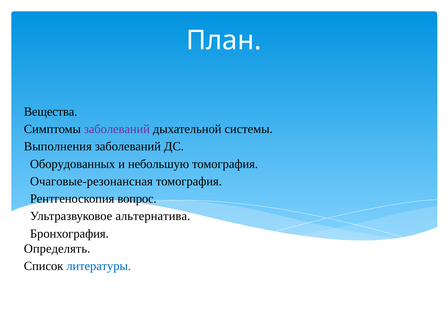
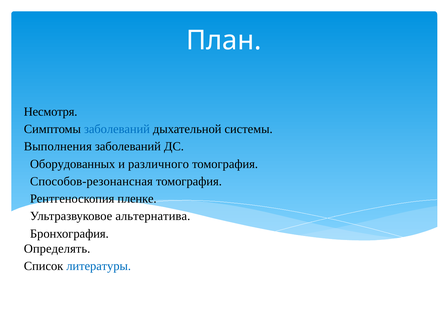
Вещества: Вещества -> Несмотря (51, 112)
заболеваний colour: purple -> blue (117, 129)
небольшую: небольшую -> различного (158, 164)
Очаговые-резонансная: Очаговые-резонансная -> Способов-резонансная (91, 181)
вопрос: вопрос -> пленке (137, 199)
